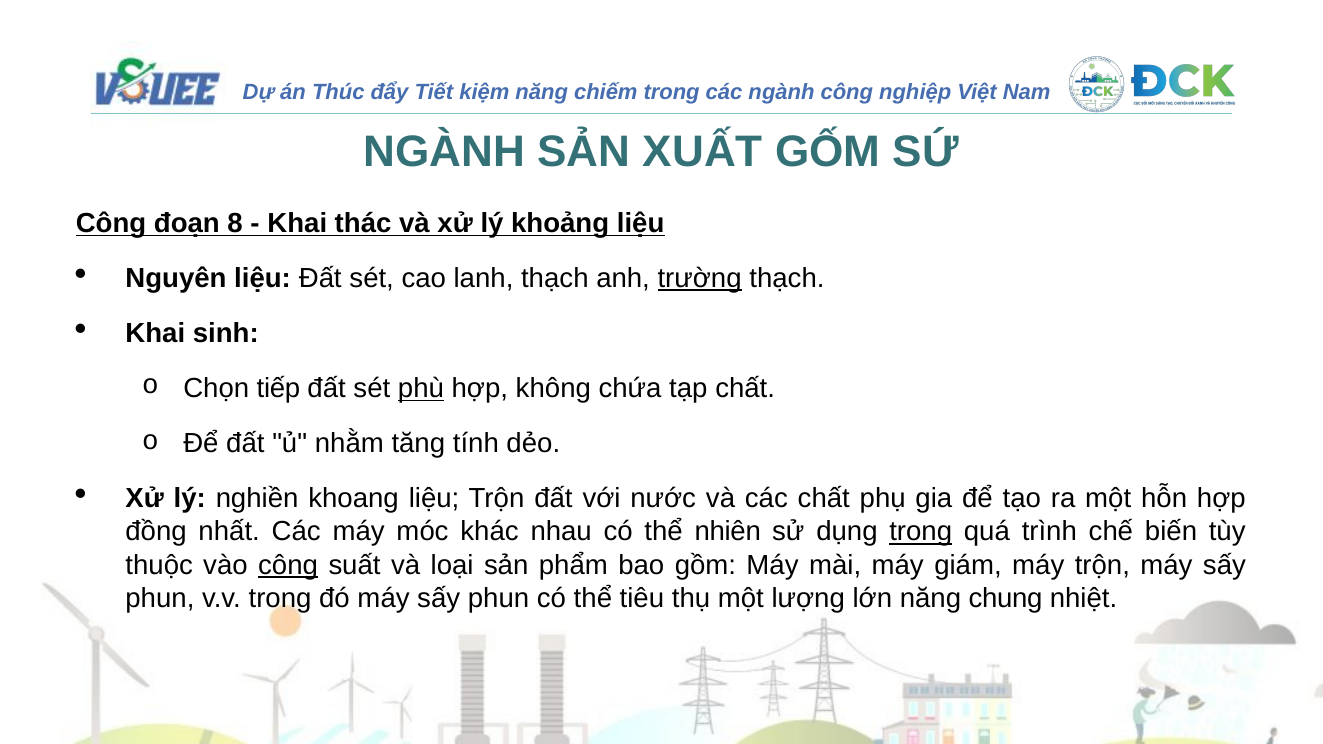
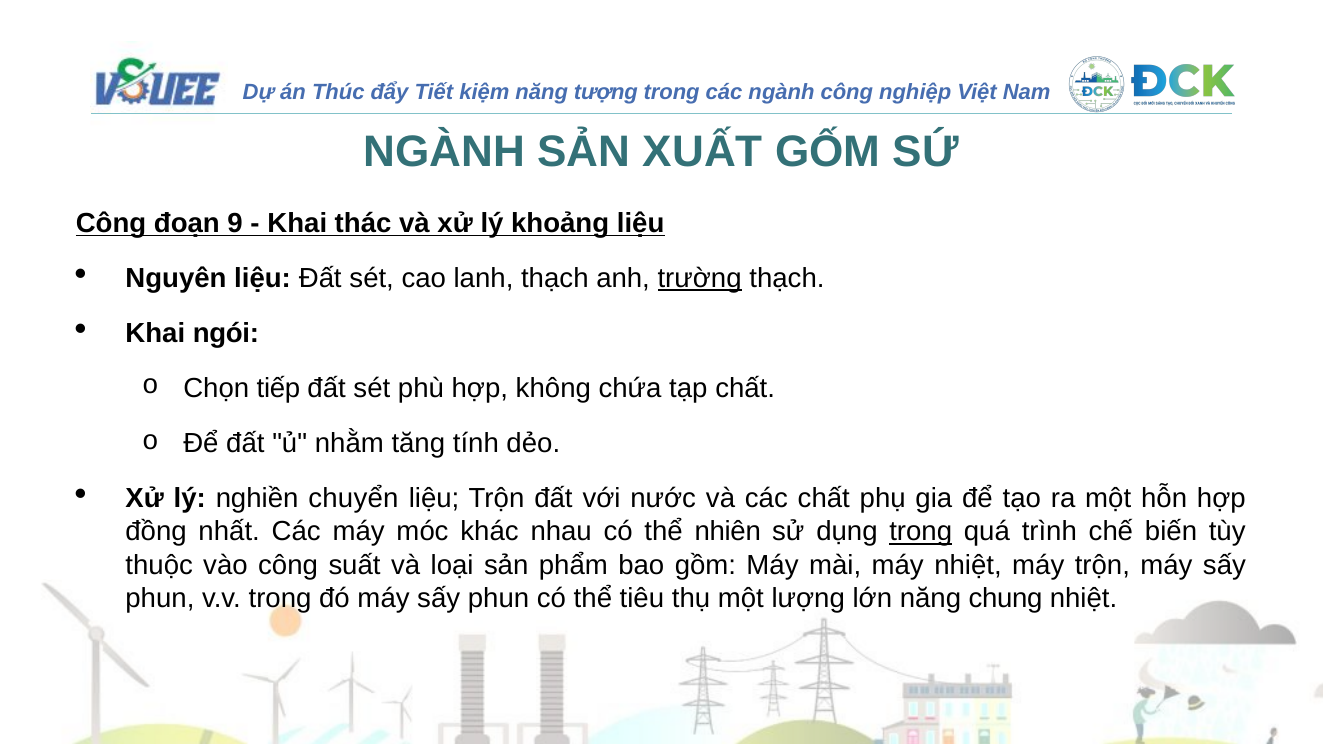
chiếm: chiếm -> tượng (606, 92)
8: 8 -> 9 (235, 223)
sinh: sinh -> ngói (226, 334)
phù underline: present -> none (421, 389)
khoang: khoang -> chuyển (353, 499)
công underline: present -> none (288, 565)
máy giám: giám -> nhiệt (968, 565)
